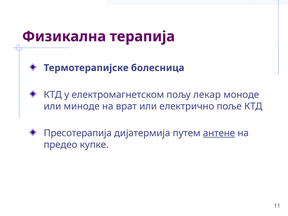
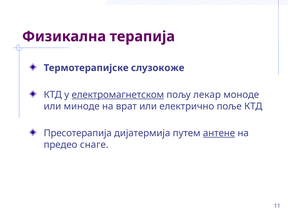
болесница: болесница -> слузокоже (158, 68)
електромагнетском underline: none -> present (118, 95)
купке: купке -> снаге (94, 145)
